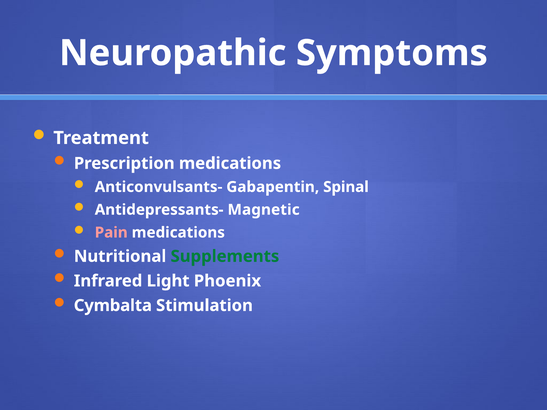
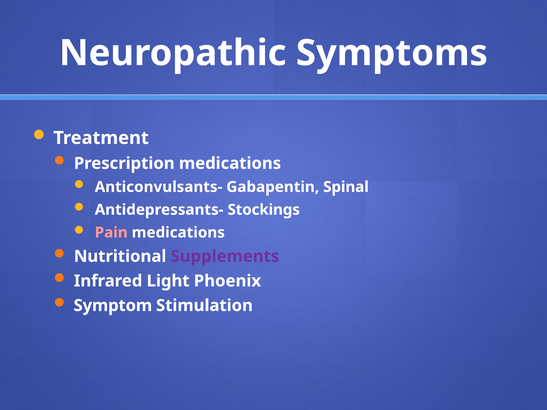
Magnetic: Magnetic -> Stockings (264, 210)
Supplements colour: green -> purple (225, 256)
Cymbalta: Cymbalta -> Symptom (113, 306)
